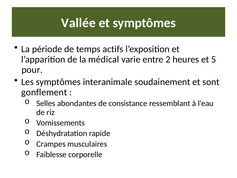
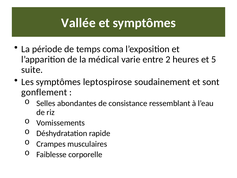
actifs: actifs -> coma (113, 49)
pour: pour -> suite (32, 70)
interanimale: interanimale -> leptospirose (108, 82)
